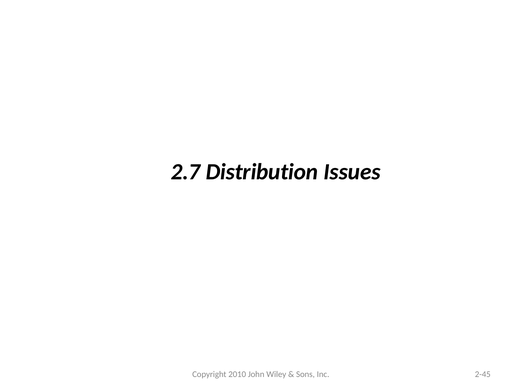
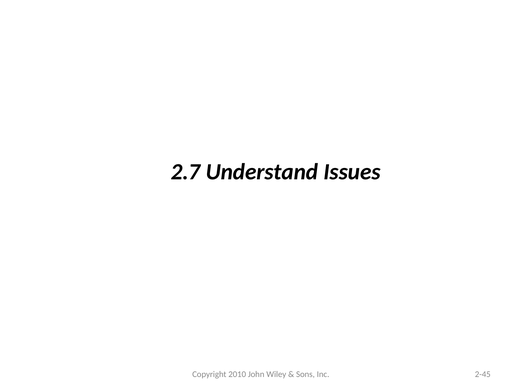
Distribution: Distribution -> Understand (262, 172)
